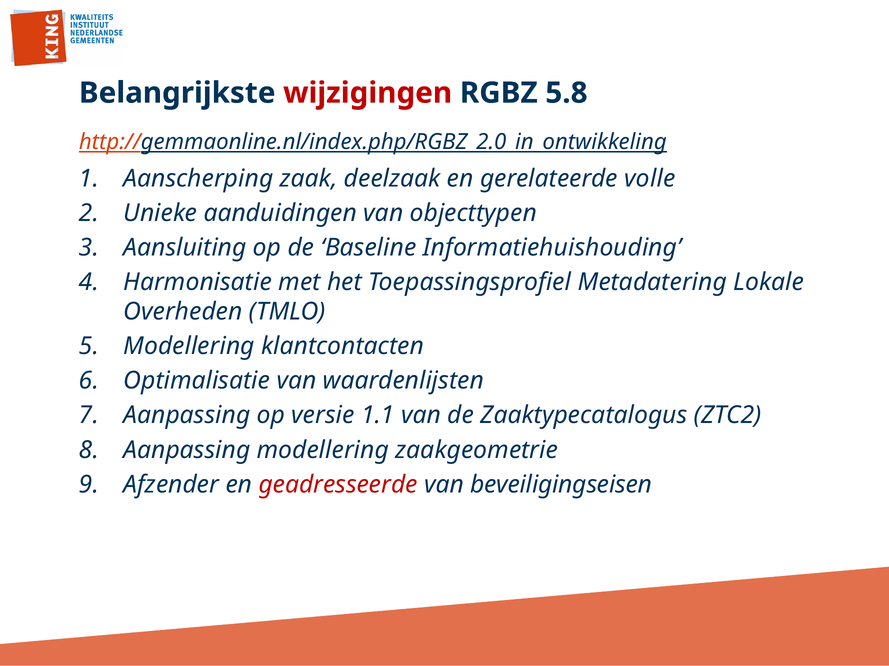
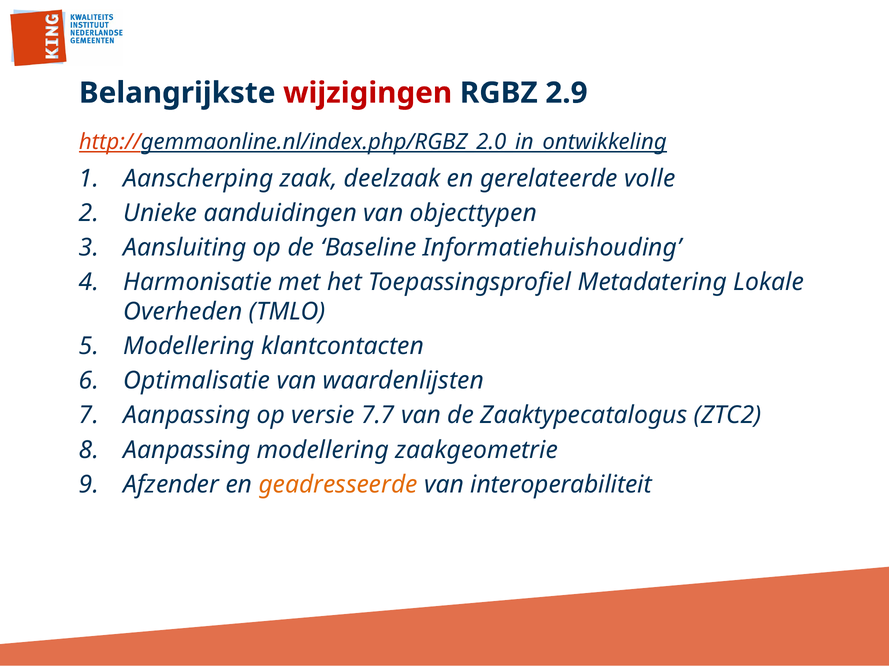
5.8: 5.8 -> 2.9 (566, 93)
1.1: 1.1 -> 7.7 (378, 416)
geadresseerde colour: red -> orange (338, 485)
beveiligingseisen: beveiligingseisen -> interoperabiliteit (561, 485)
